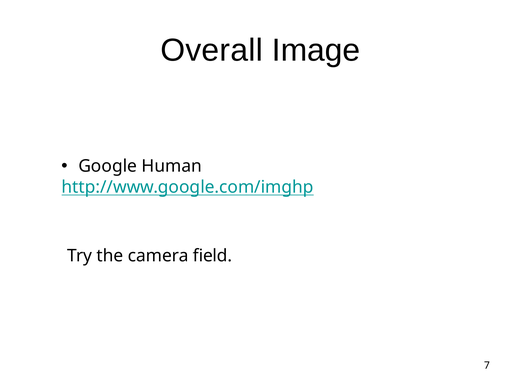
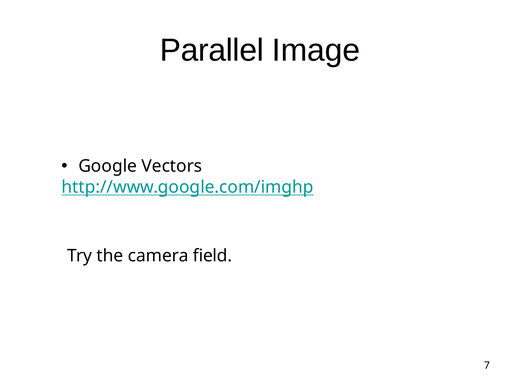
Overall: Overall -> Parallel (212, 50)
Human: Human -> Vectors (172, 166)
